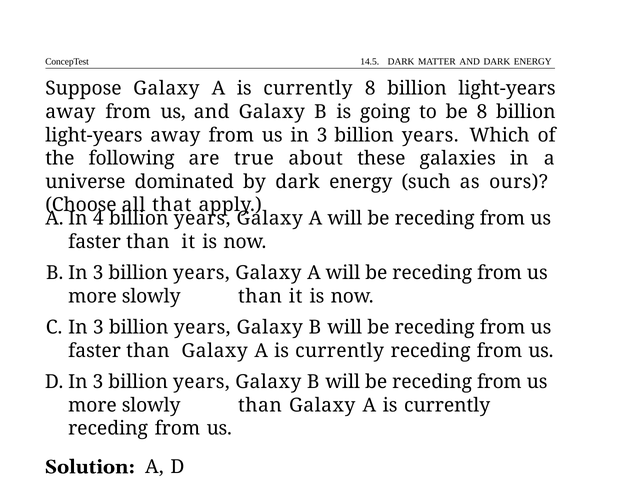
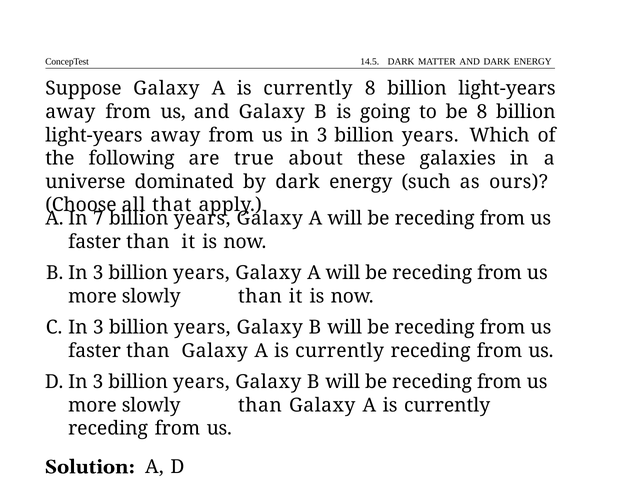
4: 4 -> 7 (98, 219)
